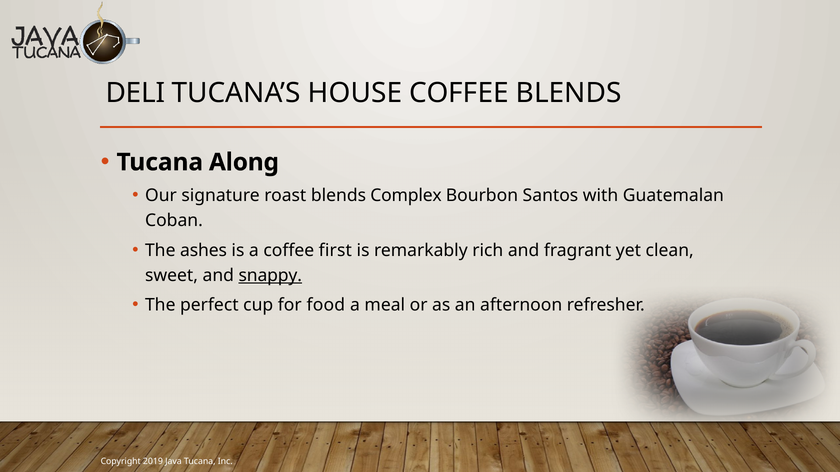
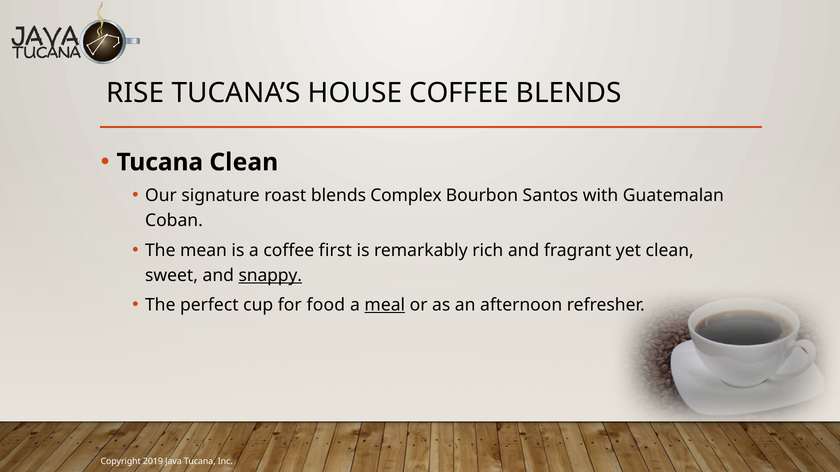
DELI: DELI -> RISE (135, 93)
Tucana Along: Along -> Clean (244, 162)
ashes: ashes -> mean (203, 251)
meal underline: none -> present (385, 305)
